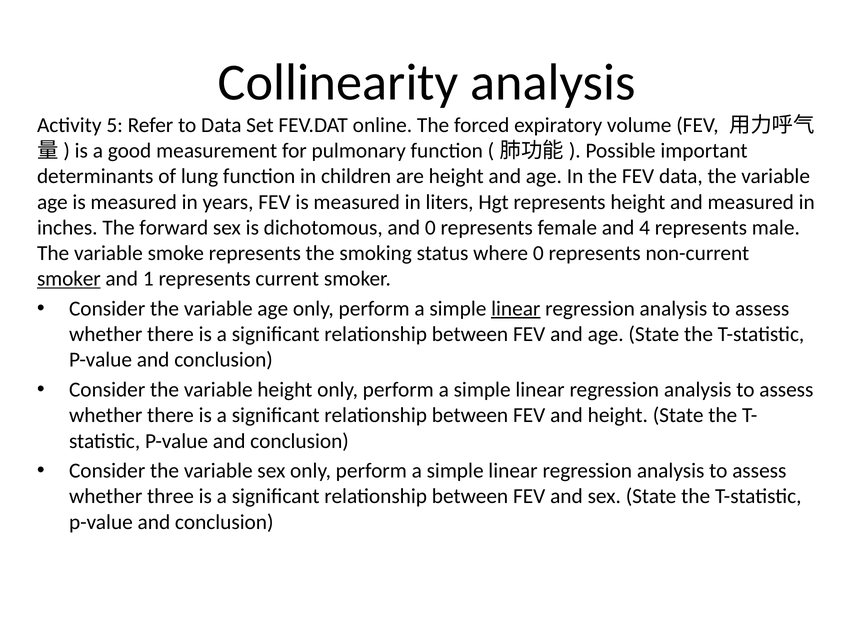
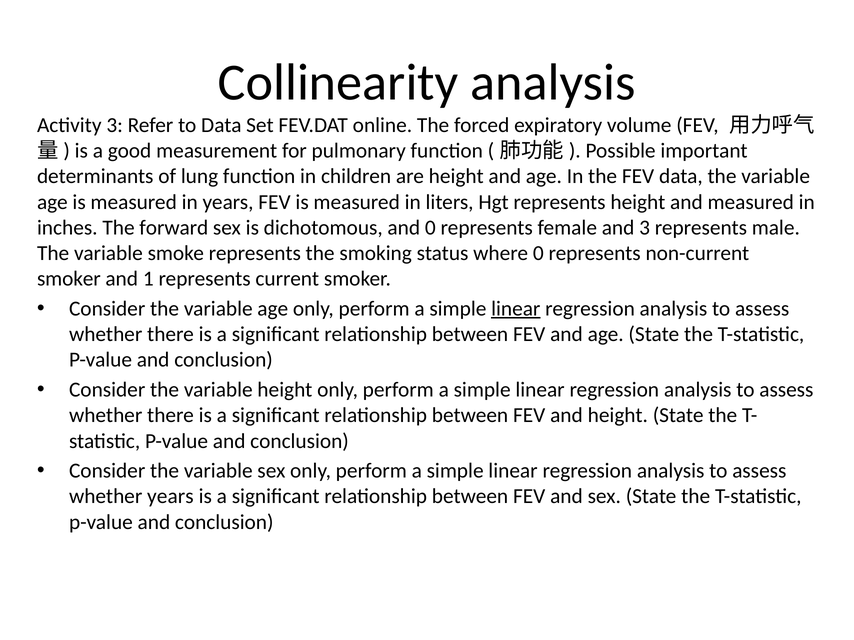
Activity 5: 5 -> 3 (115, 125)
and 4: 4 -> 3 (645, 228)
smoker underline: present -> none (69, 279)
whether three: three -> years (170, 497)
